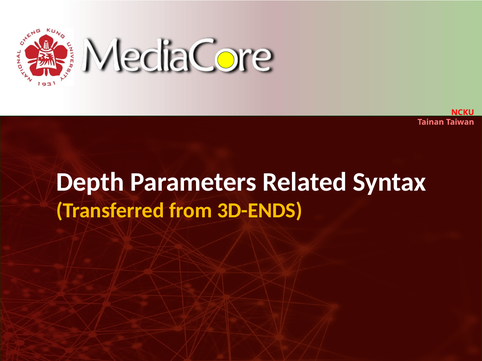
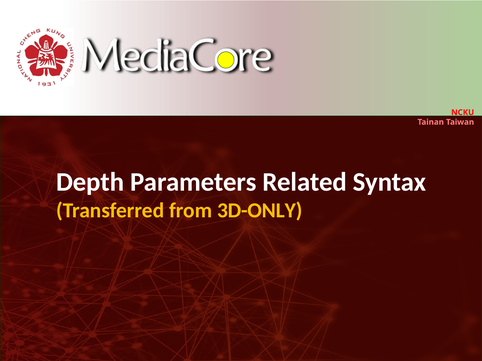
3D-ENDS: 3D-ENDS -> 3D-ONLY (260, 211)
